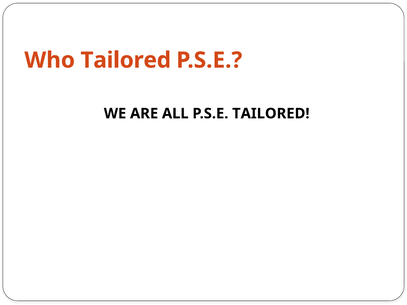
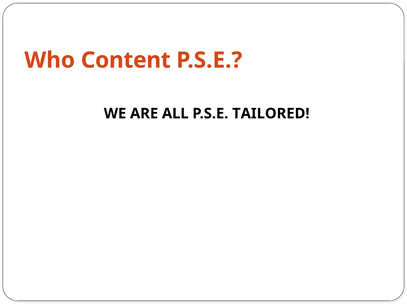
Who Tailored: Tailored -> Content (126, 60)
